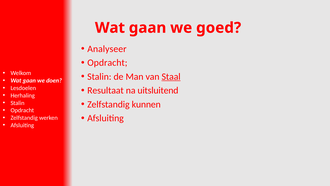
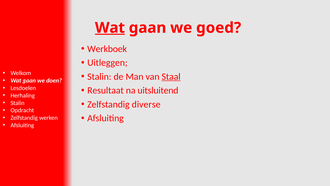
Wat underline: none -> present (110, 28)
Analyseer: Analyseer -> Werkboek (107, 49)
Opdracht: Opdracht -> Uitleggen (107, 63)
kunnen: kunnen -> diverse (146, 104)
